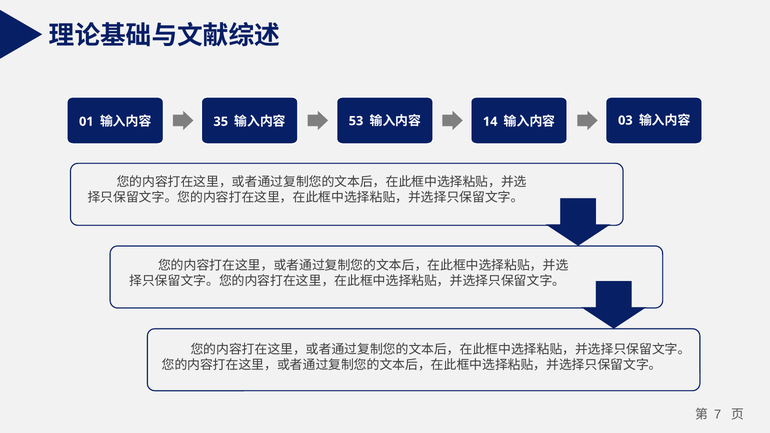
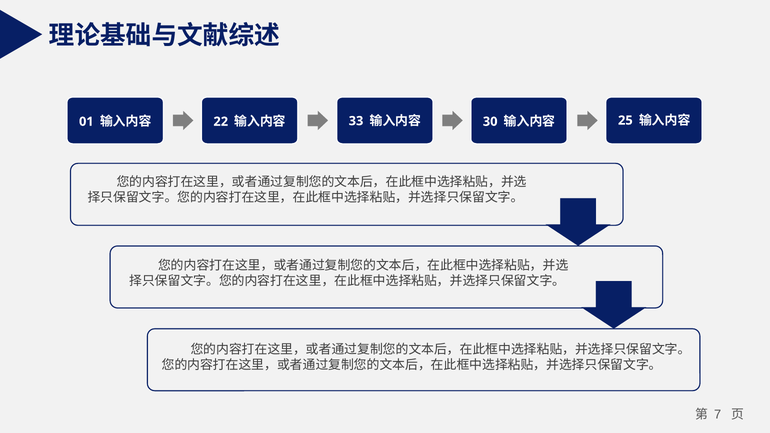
35: 35 -> 22 (221, 122)
53: 53 -> 33 (356, 121)
14: 14 -> 30 (490, 122)
03: 03 -> 25 (625, 120)
